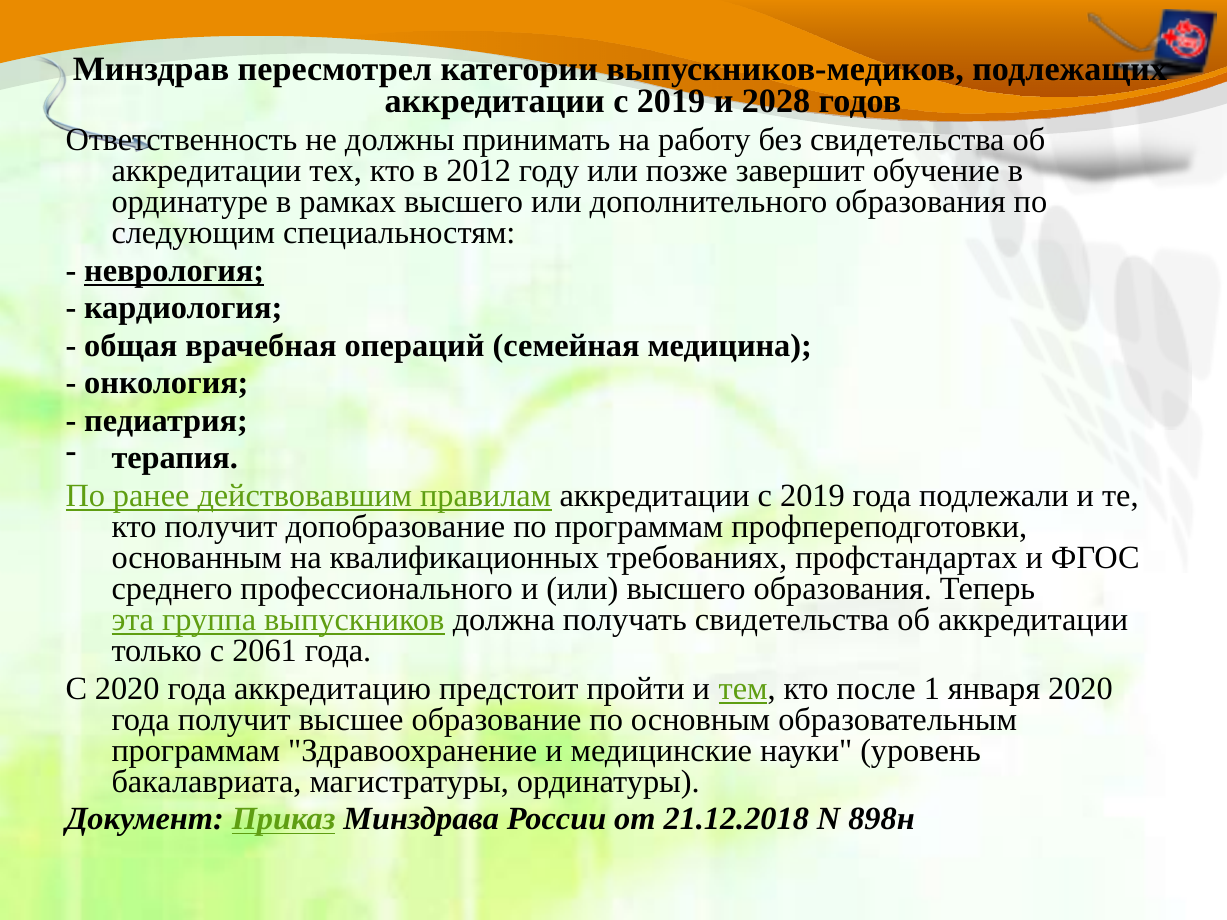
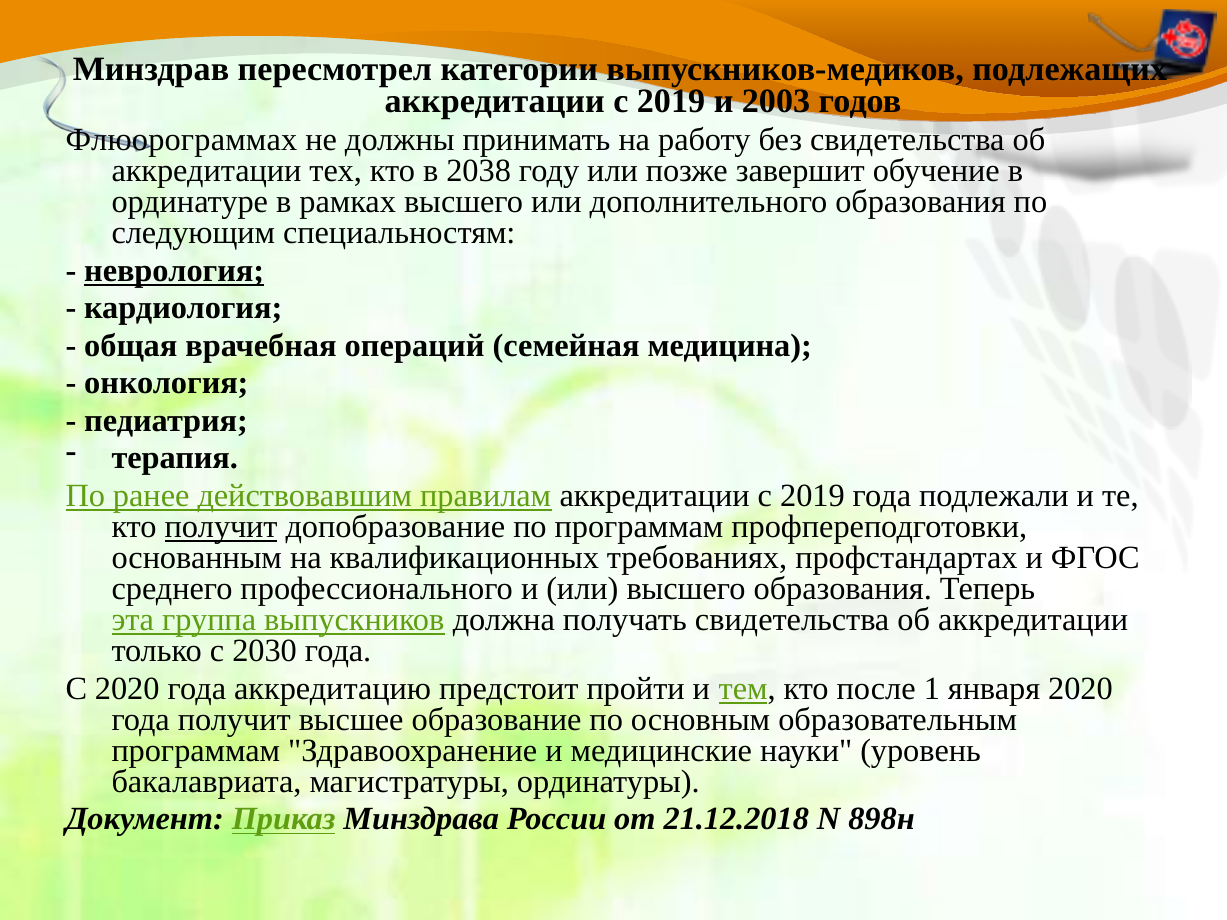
2028: 2028 -> 2003 (776, 102)
Ответственность: Ответственность -> Флюорограммах (181, 140)
2012: 2012 -> 2038 (479, 171)
получит underline: none -> present (221, 527)
2061: 2061 -> 2030 (265, 651)
